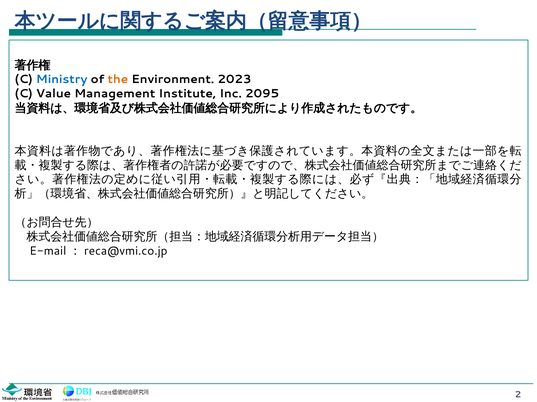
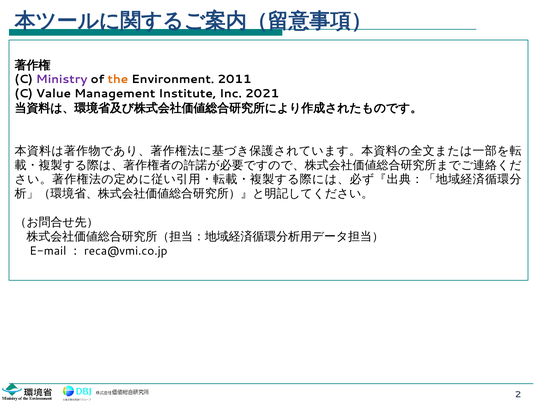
Ministry colour: blue -> purple (62, 80)
2023: 2023 -> 2011 (234, 80)
2095: 2095 -> 2021 (262, 94)
